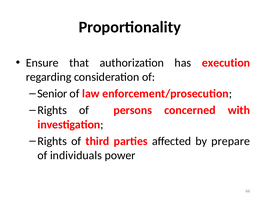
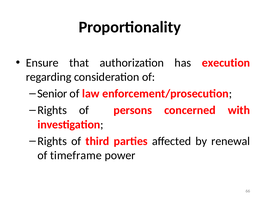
prepare: prepare -> renewal (231, 141)
individuals: individuals -> timeframe (76, 155)
